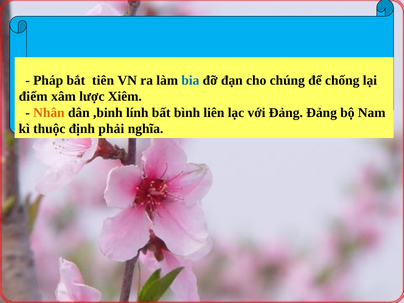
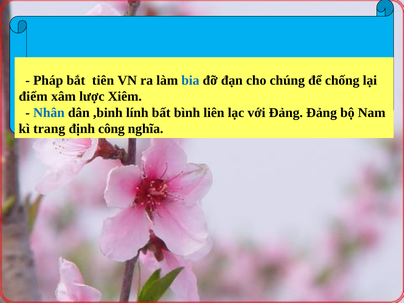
Nhân colour: orange -> blue (49, 113)
thuộc: thuộc -> trang (49, 129)
phải: phải -> công (111, 129)
